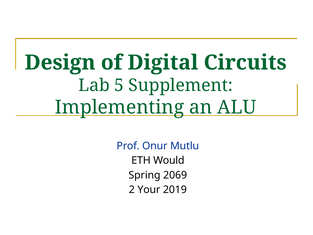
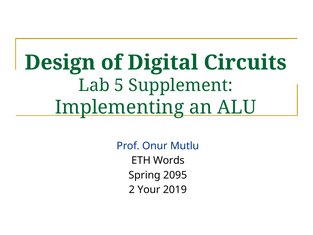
Would: Would -> Words (169, 160)
2069: 2069 -> 2095 (175, 175)
